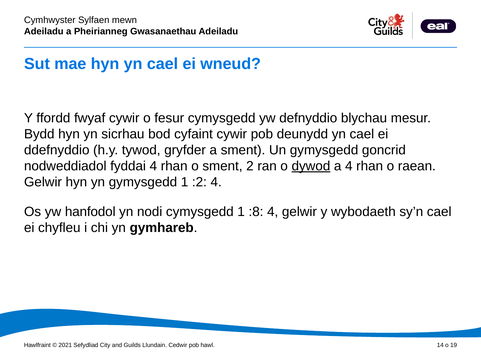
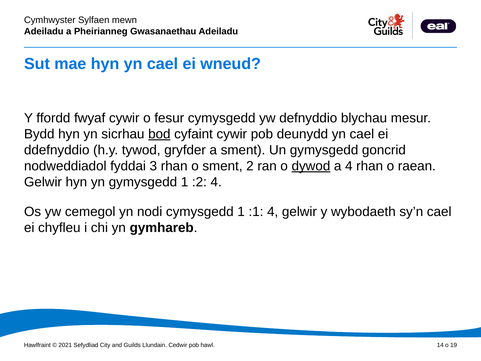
bod underline: none -> present (159, 134)
fyddai 4: 4 -> 3 (153, 166)
hanfodol: hanfodol -> cemegol (90, 211)
:8: :8 -> :1 (256, 211)
